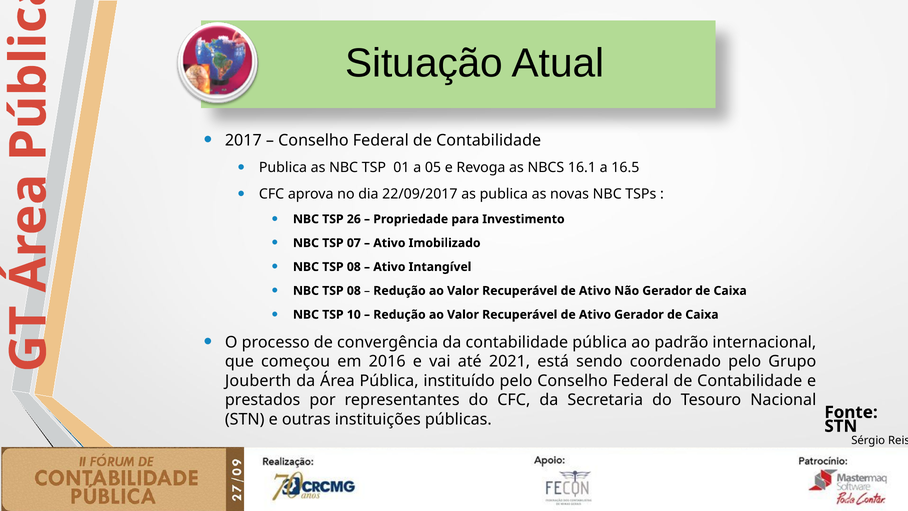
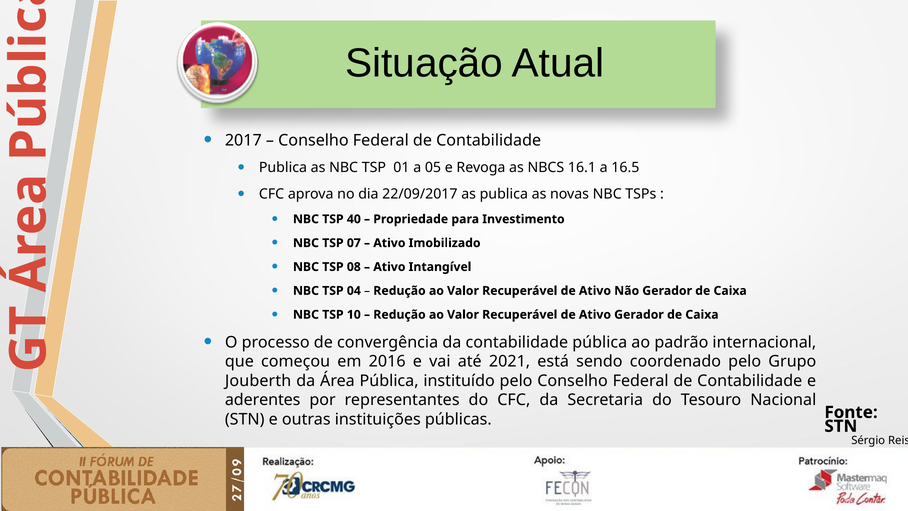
26: 26 -> 40 (354, 219)
08: 08 -> 04 (354, 291)
prestados: prestados -> aderentes (263, 400)
